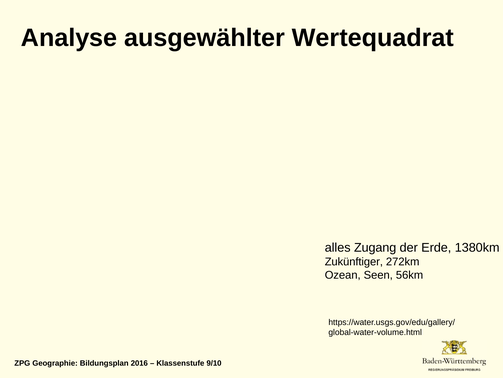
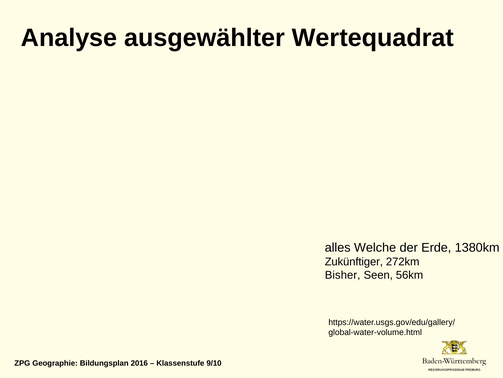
Zugang: Zugang -> Welche (375, 247)
Ozean: Ozean -> Bisher (343, 275)
